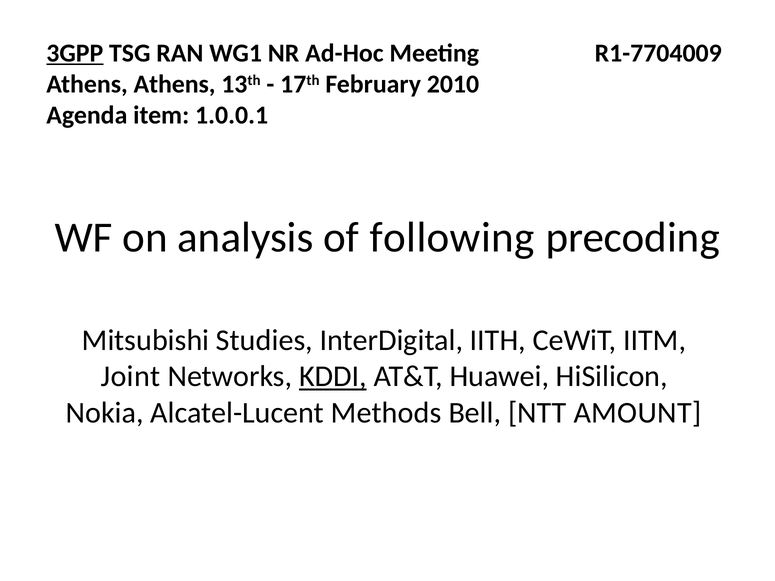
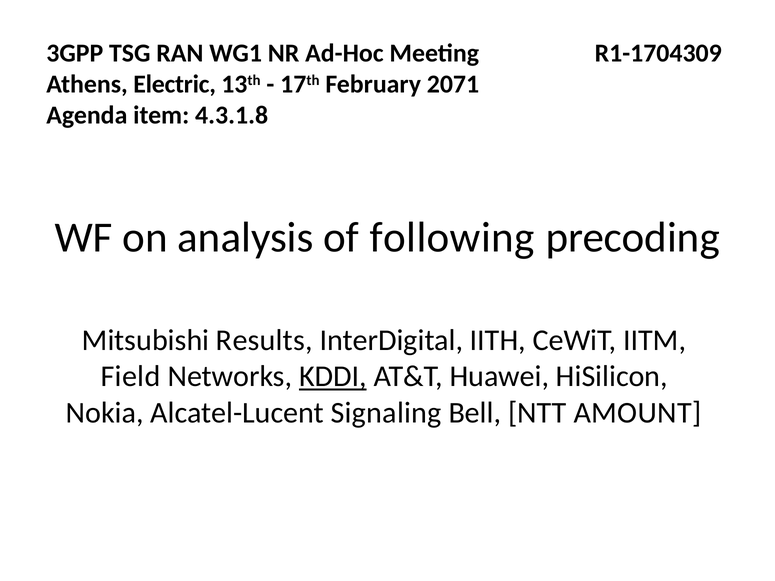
3GPP underline: present -> none (75, 53)
R1-7704009: R1-7704009 -> R1-1704309 (658, 53)
Athens Athens: Athens -> Electric (175, 84)
2010: 2010 -> 2071 (453, 84)
1.0.0.1: 1.0.0.1 -> 4.3.1.8 (232, 115)
Studies: Studies -> Results (264, 340)
Joint: Joint -> Field (131, 377)
Methods: Methods -> Signaling (386, 413)
